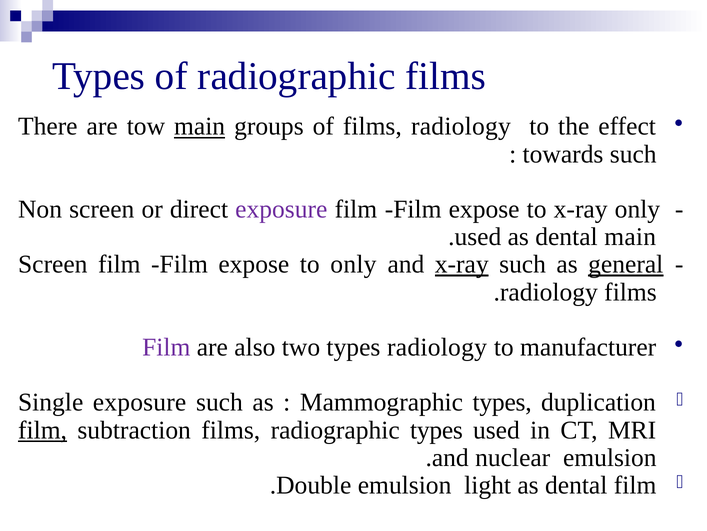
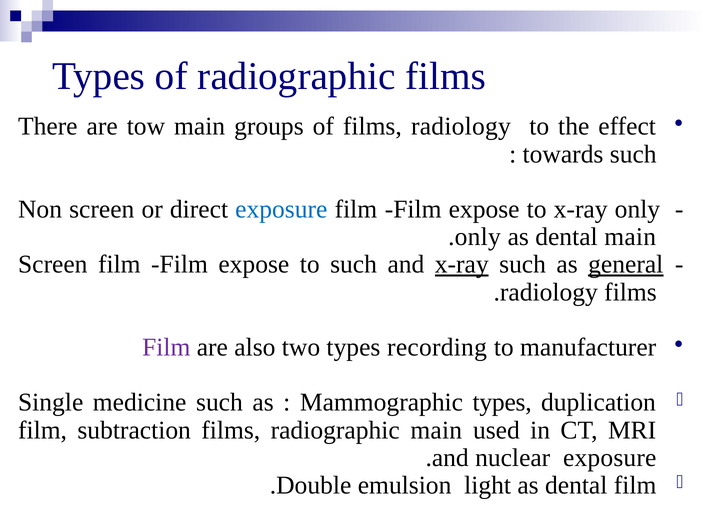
main underline: present -> none (200, 126)
exposure colour: purple -> blue (281, 209)
used: used -> only (478, 237)
to only: only -> such (354, 264)
types radiology: radiology -> recording (437, 347)
Single exposure: exposure -> medicine (140, 402)
film underline: present -> none (43, 429)
radiographic types: types -> main (436, 429)
nuclear emulsion: emulsion -> exposure (610, 457)
